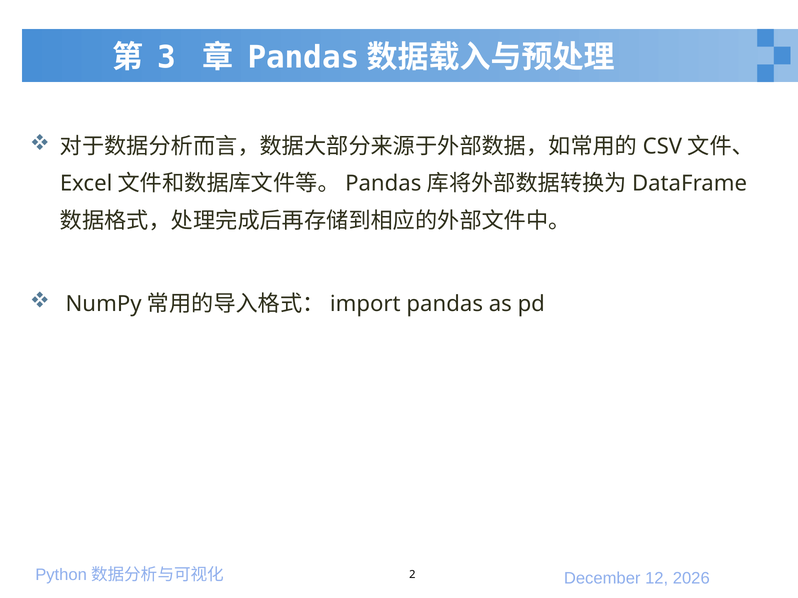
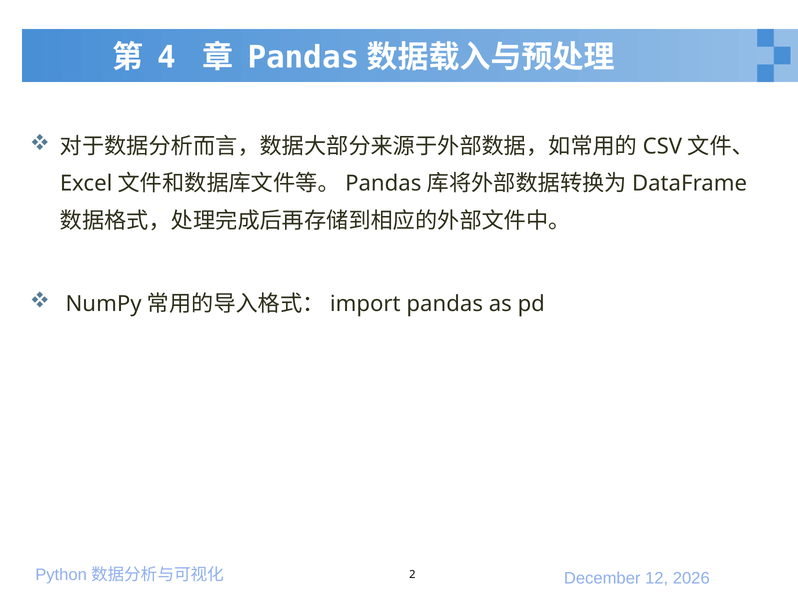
3: 3 -> 4 (167, 58)
